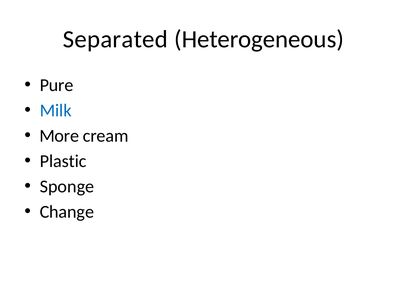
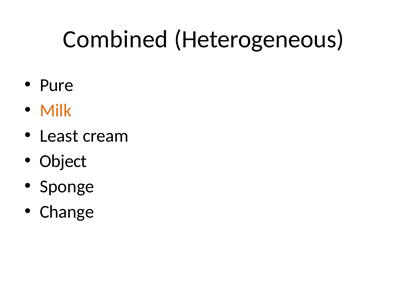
Separated: Separated -> Combined (115, 39)
Milk colour: blue -> orange (56, 111)
More: More -> Least (59, 136)
Plastic: Plastic -> Object (63, 161)
